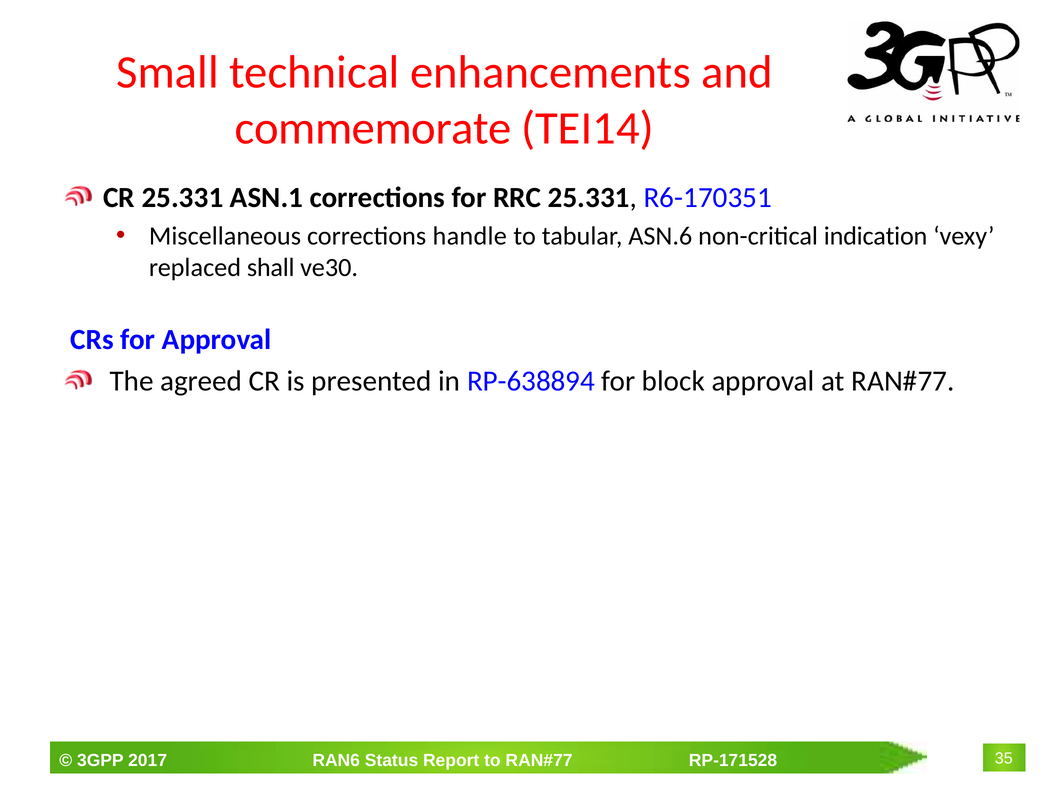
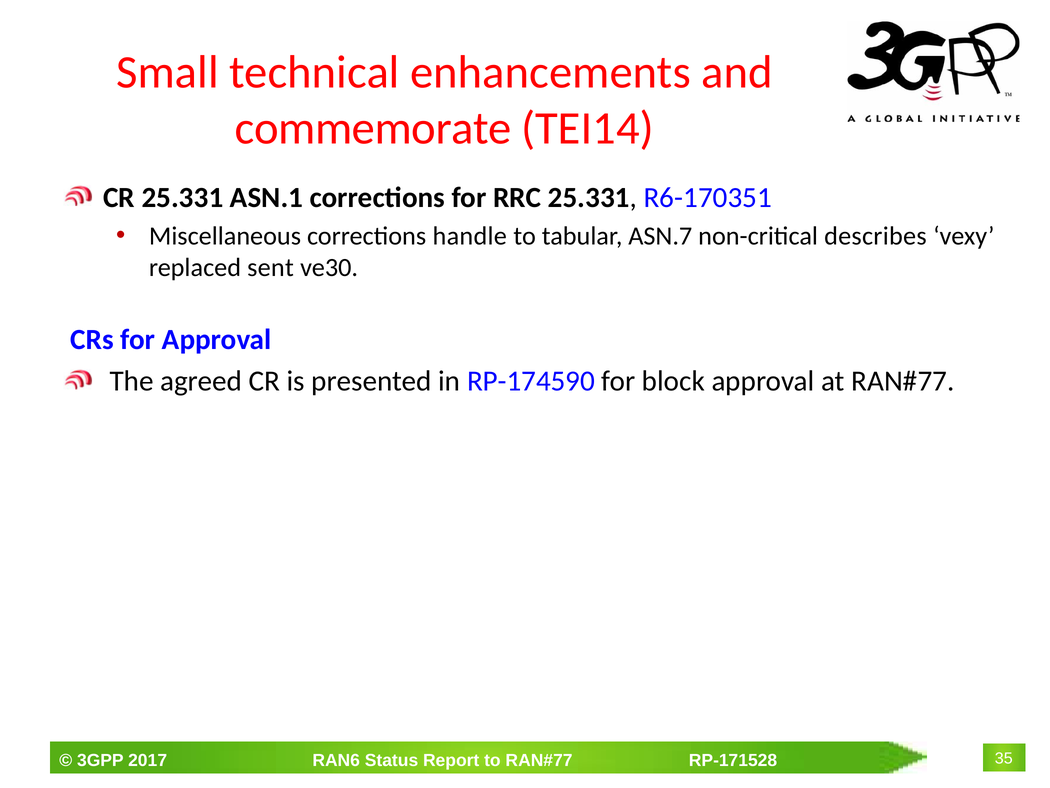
ASN.6: ASN.6 -> ASN.7 (660, 236)
indication: indication -> describes (875, 236)
shall: shall -> sent (270, 267)
RP-638894: RP-638894 -> RP-174590 (531, 381)
